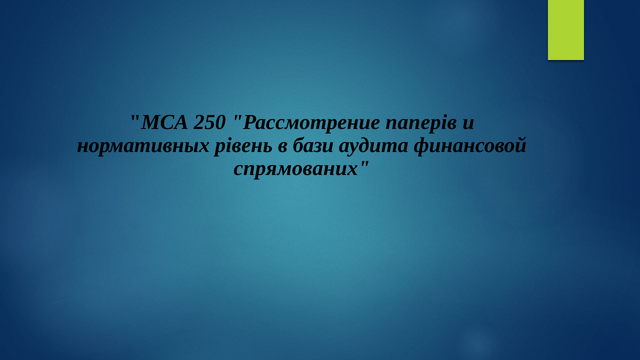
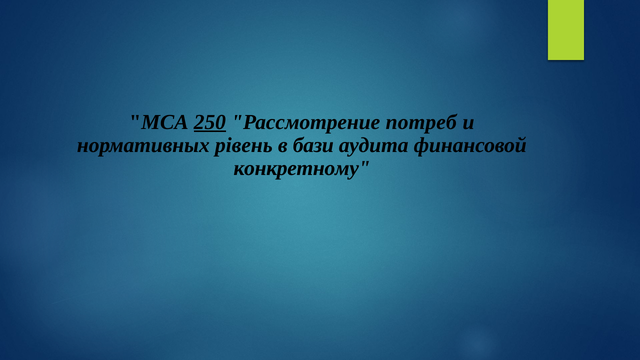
250 underline: none -> present (210, 122)
паперів: паперів -> потреб (421, 122)
спрямованих: спрямованих -> конкретному (302, 168)
